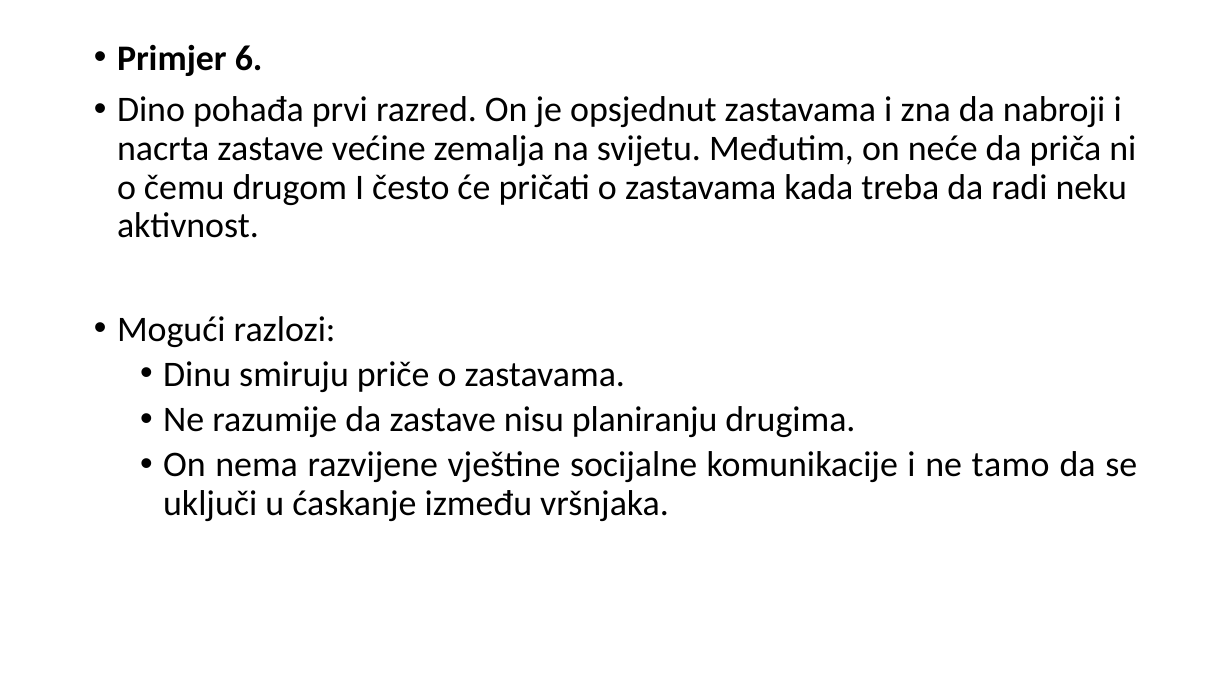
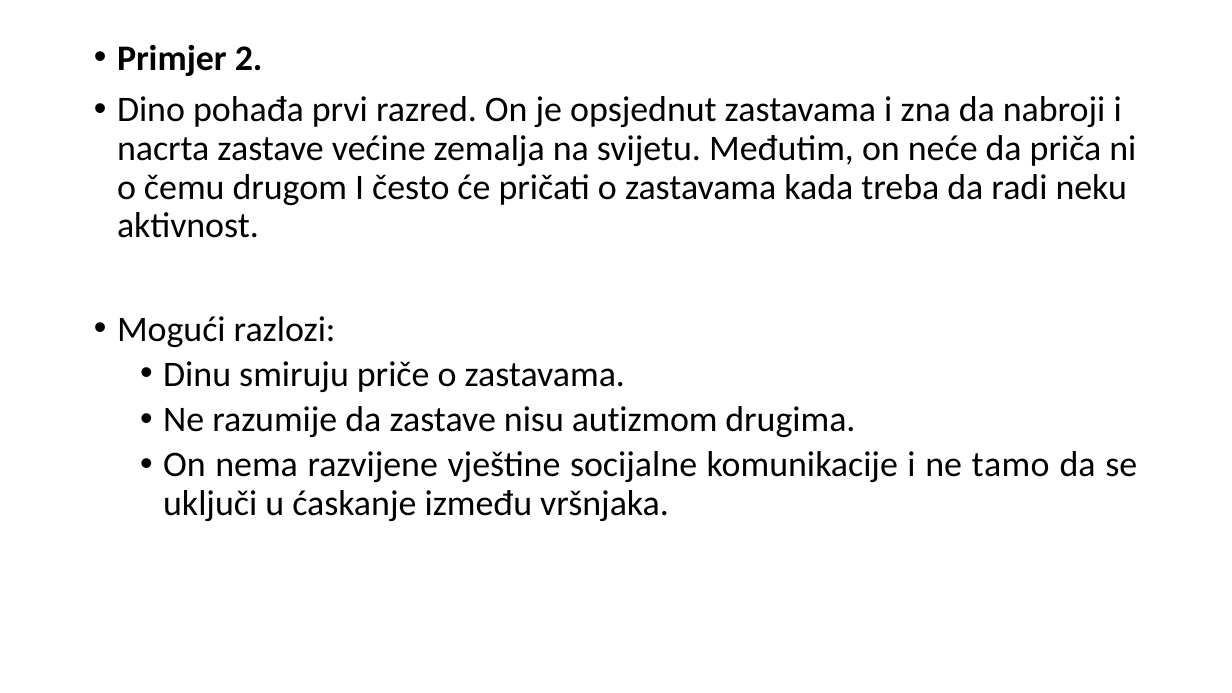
6: 6 -> 2 (249, 58)
planiranju: planiranju -> autizmom (645, 420)
